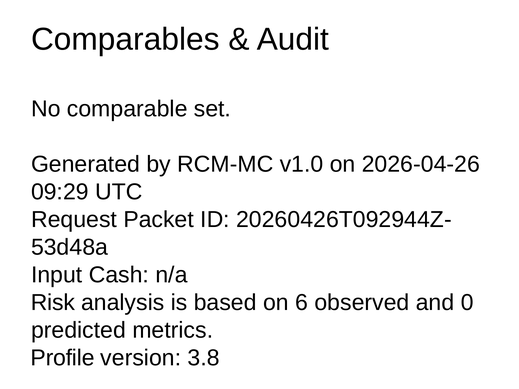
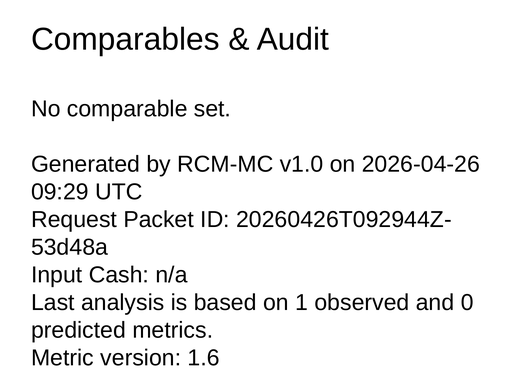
Risk: Risk -> Last (53, 303)
6: 6 -> 1 (302, 303)
Profile: Profile -> Metric (62, 358)
3.8: 3.8 -> 1.6 (204, 358)
